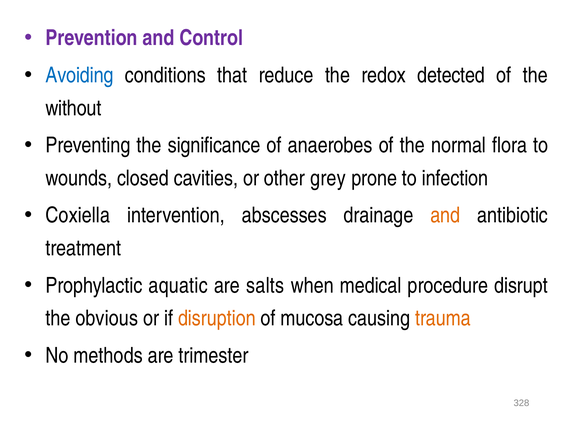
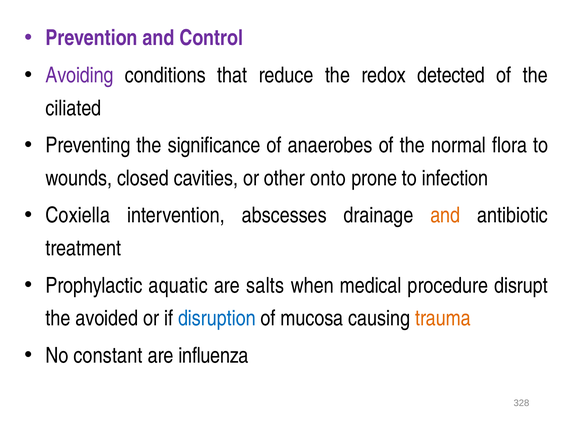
Avoiding colour: blue -> purple (80, 75)
without: without -> ciliated (73, 108)
grey: grey -> onto (328, 178)
obvious: obvious -> avoided (107, 318)
disruption colour: orange -> blue (217, 318)
methods: methods -> constant (108, 356)
trimester: trimester -> influenza (214, 356)
